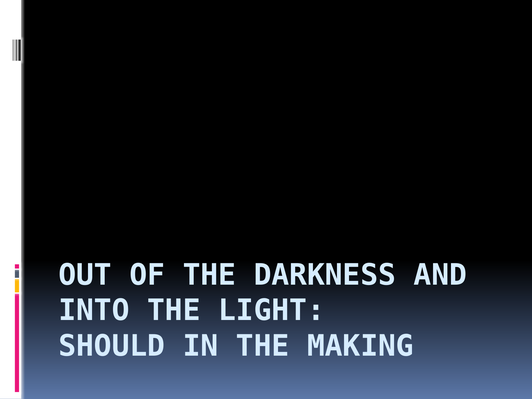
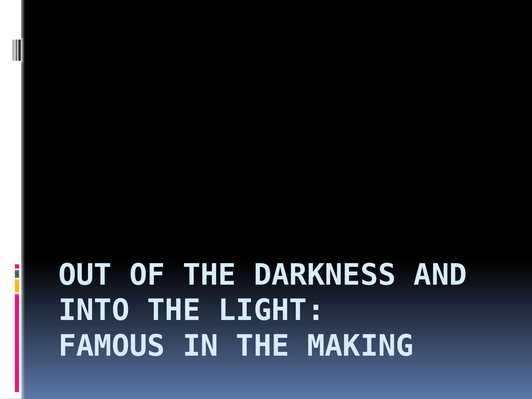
SHOULD: SHOULD -> FAMOUS (112, 346)
